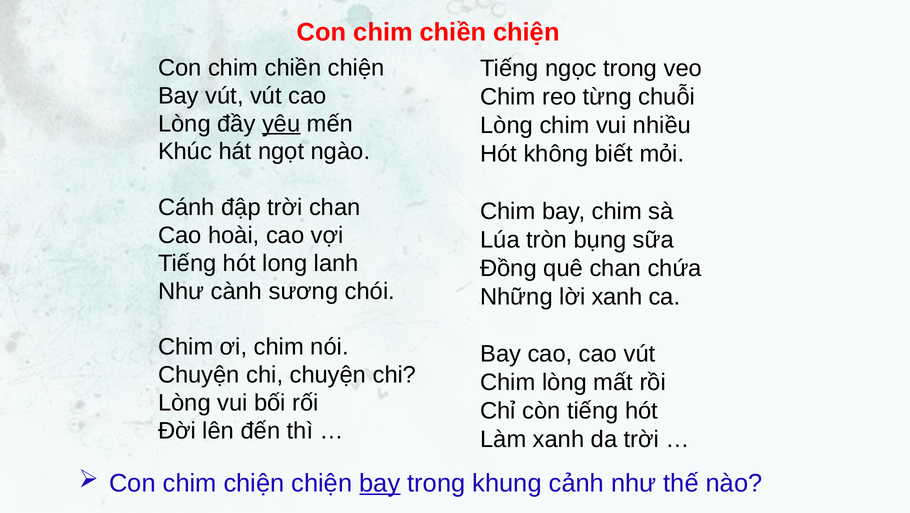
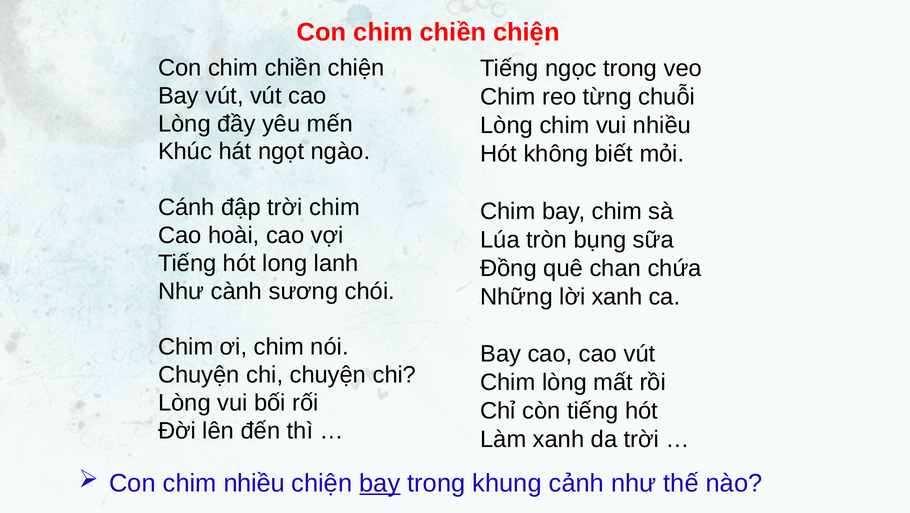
yêu underline: present -> none (281, 124)
trời chan: chan -> chim (335, 207)
chim chiện: chiện -> nhiều (254, 483)
